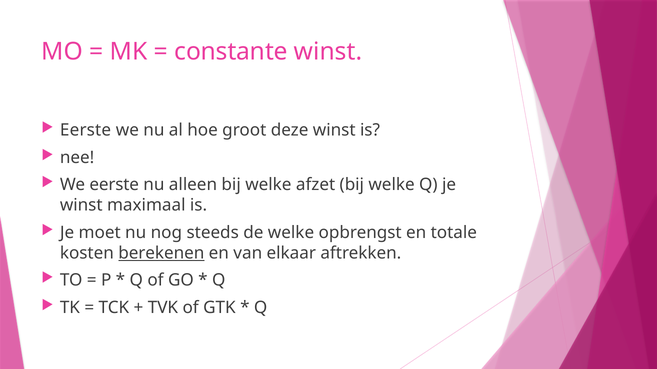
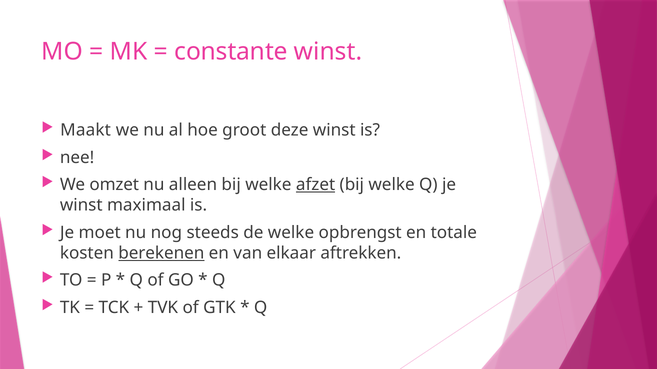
Eerste: Eerste -> Maakt (86, 130)
We eerste: eerste -> omzet (114, 185)
afzet underline: none -> present (316, 185)
